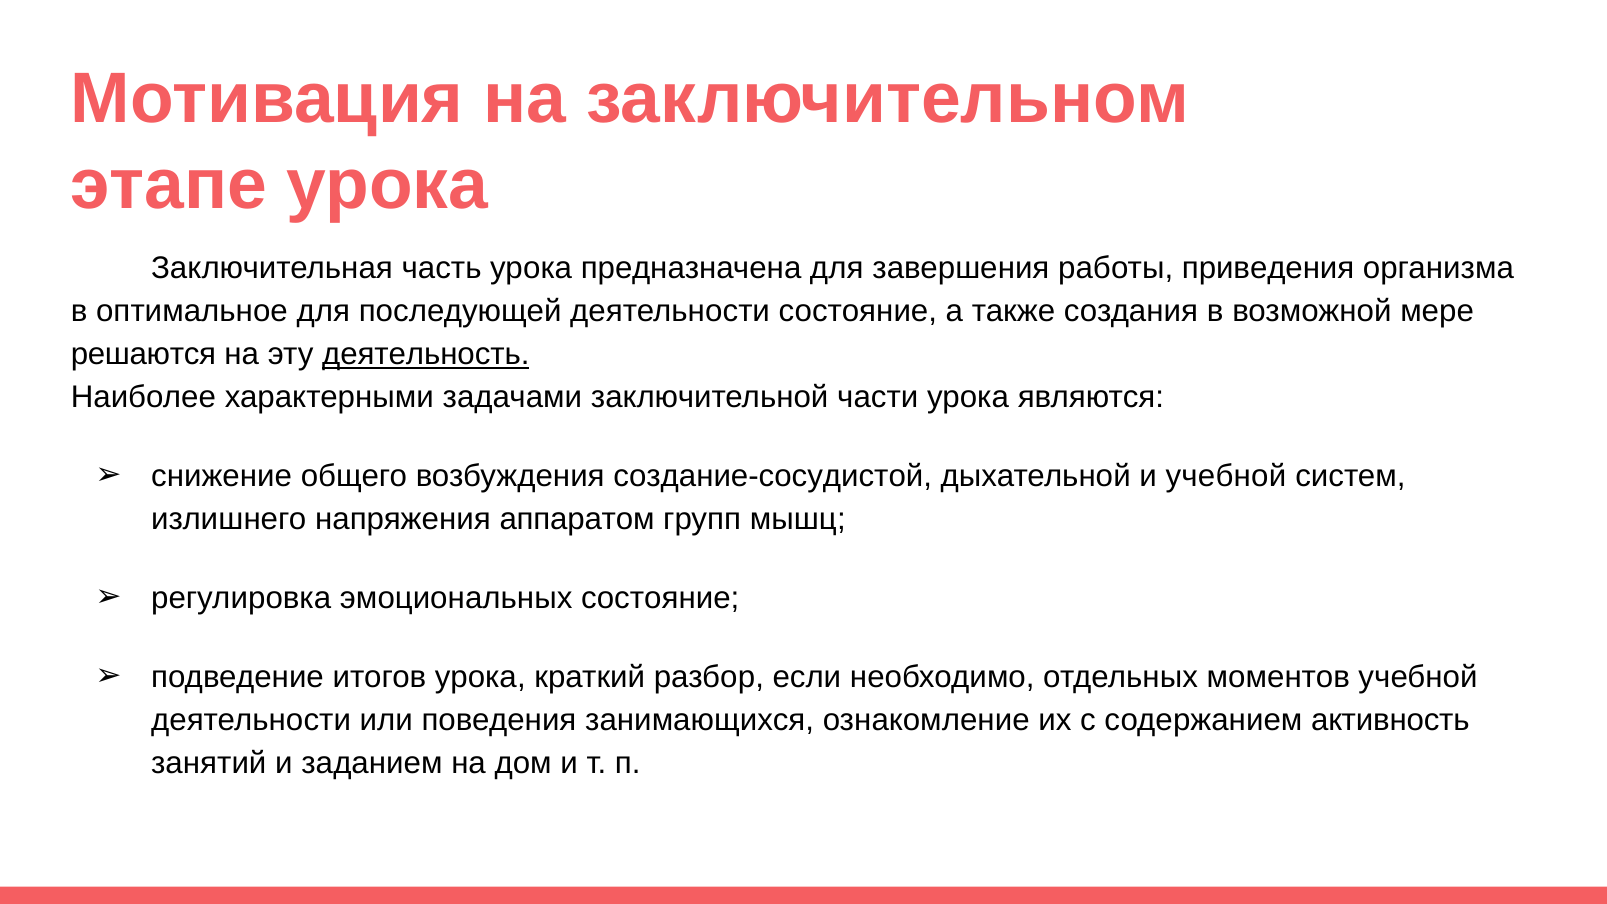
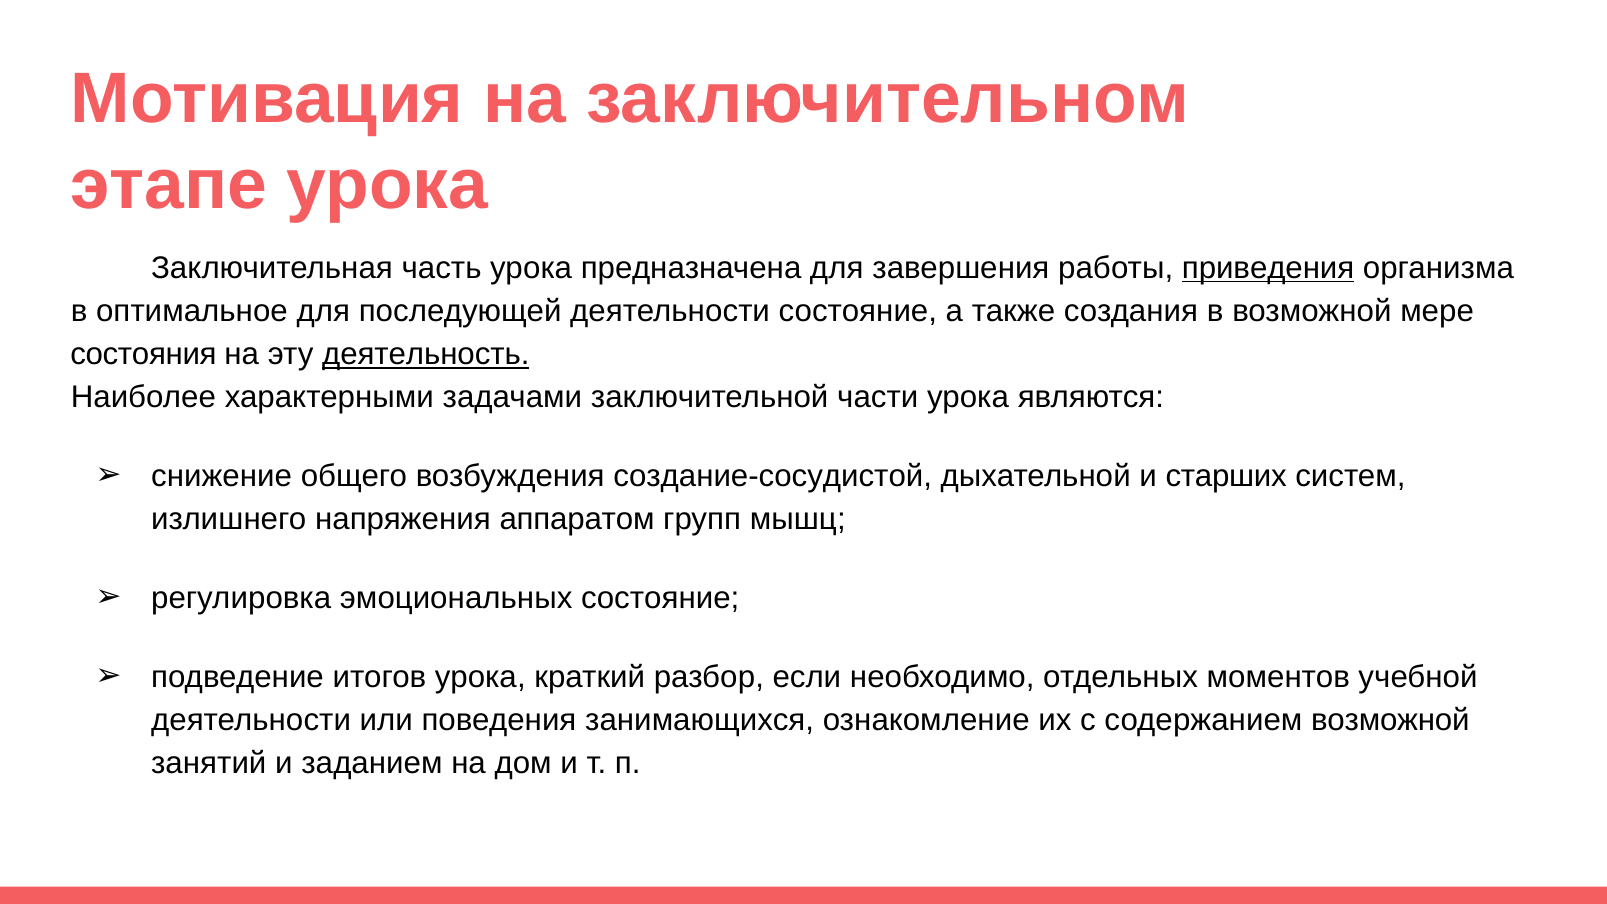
приведения underline: none -> present (1268, 268)
решаются: решаются -> состояния (143, 354)
и учебной: учебной -> старших (1226, 476)
содержанием активность: активность -> возможной (1390, 720)
